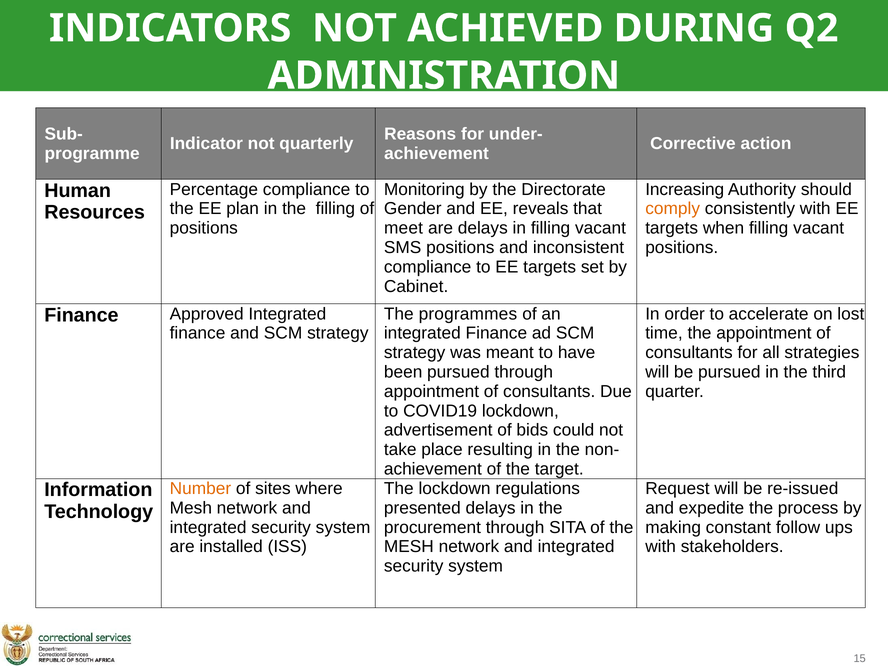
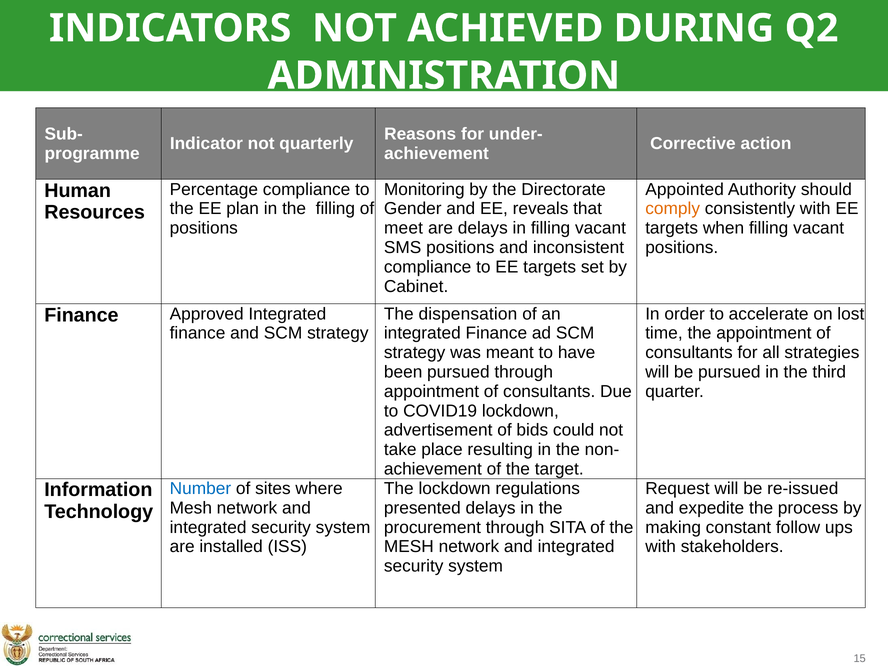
Increasing: Increasing -> Appointed (685, 189)
programmes: programmes -> dispensation (468, 314)
Number colour: orange -> blue (200, 489)
